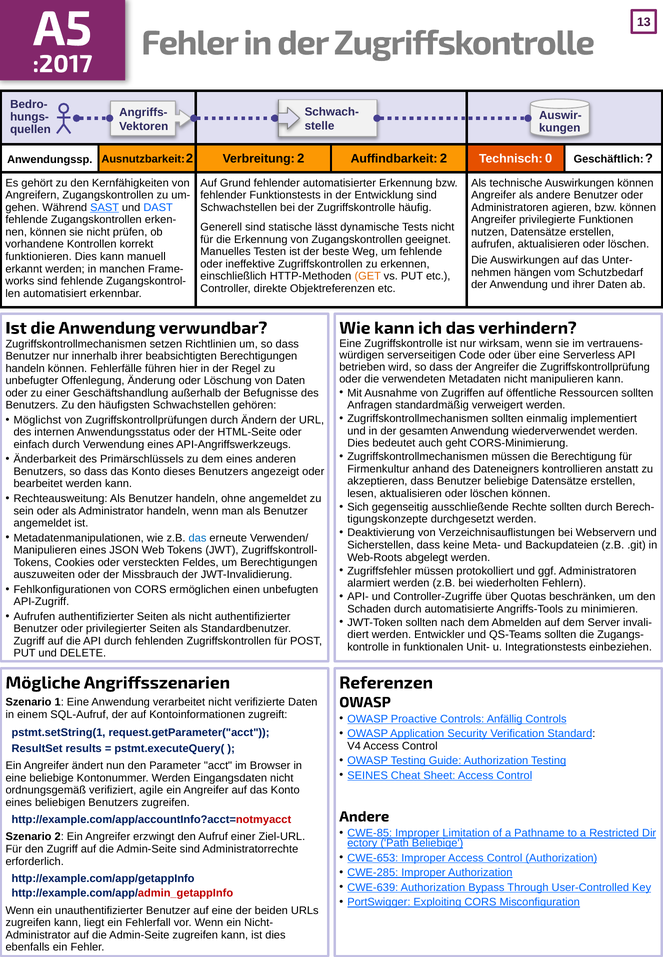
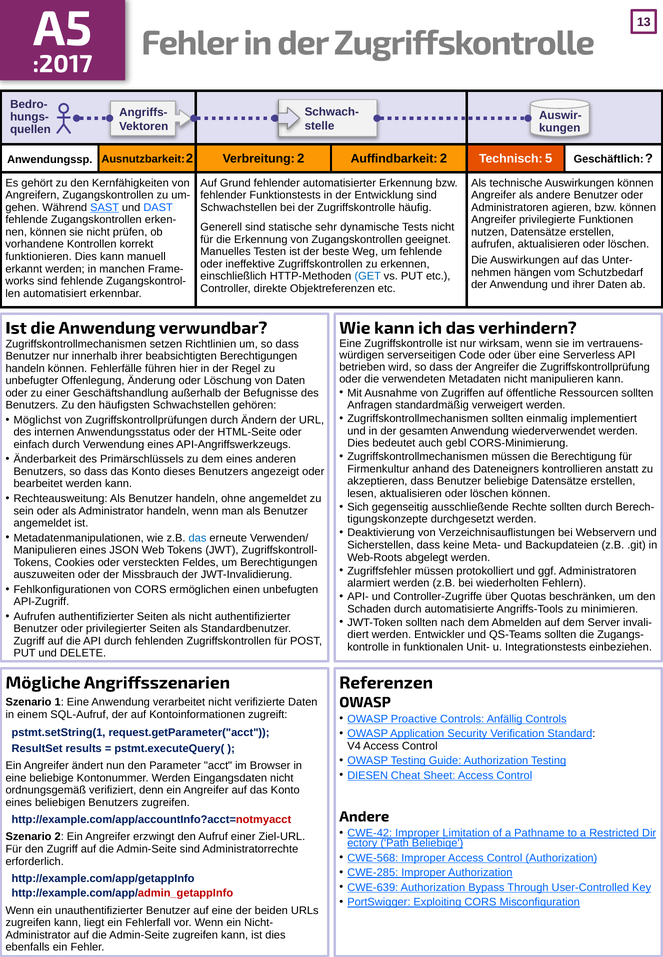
0: 0 -> 5 (549, 159)
lässt: lässt -> sehr (326, 227)
GET colour: orange -> blue (368, 276)
geht: geht -> gebl (456, 444)
SEINES: SEINES -> DIESEN (368, 776)
agile: agile -> denn (151, 791)
CWE-85: CWE-85 -> CWE-42 (370, 834)
CWE-653: CWE-653 -> CWE-568 (373, 859)
